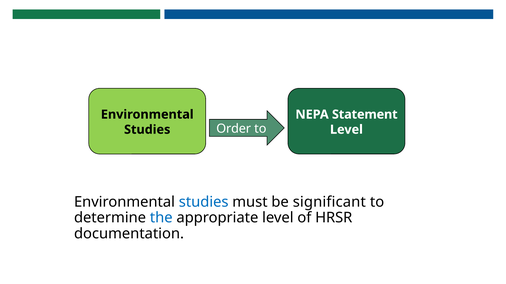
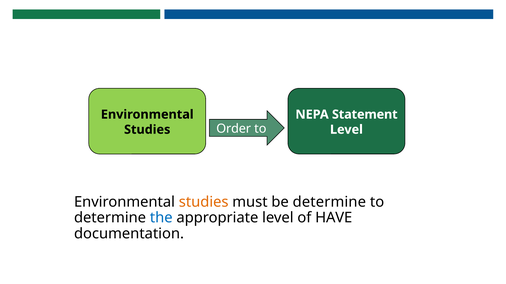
studies colour: blue -> orange (204, 202)
be significant: significant -> determine (329, 202)
HRSR: HRSR -> HAVE (334, 218)
